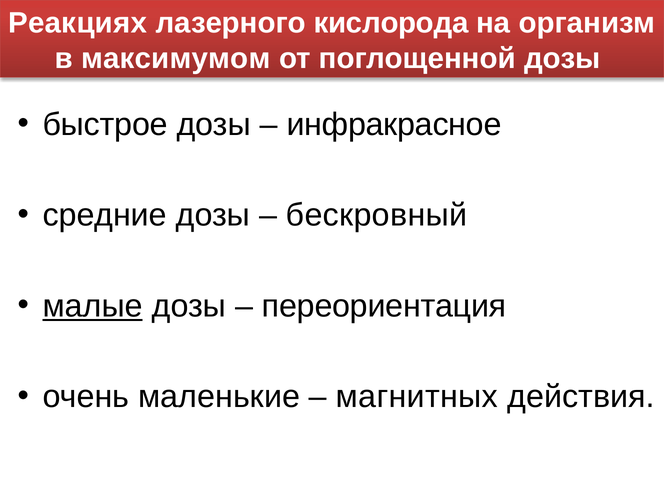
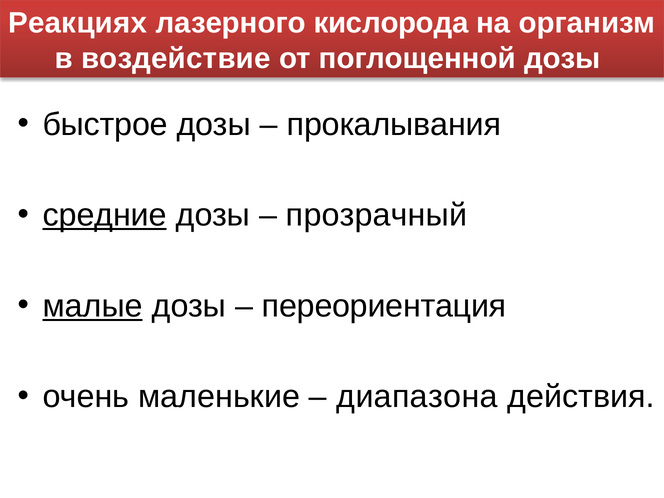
максимумом: максимумом -> воздействие (176, 58)
инфракрасное: инфракрасное -> прокалывания (394, 125)
средние underline: none -> present (105, 215)
бескровный: бескровный -> прозрачный (377, 215)
магнитных: магнитных -> диапазона (417, 397)
